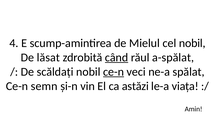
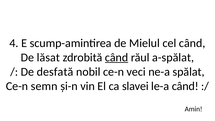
cel nobil: nobil -> când (192, 43)
scăldați: scăldați -> desfată (55, 72)
ce-n underline: present -> none (114, 72)
astăzi: astăzi -> slavei (135, 86)
le-a viața: viața -> când (185, 86)
